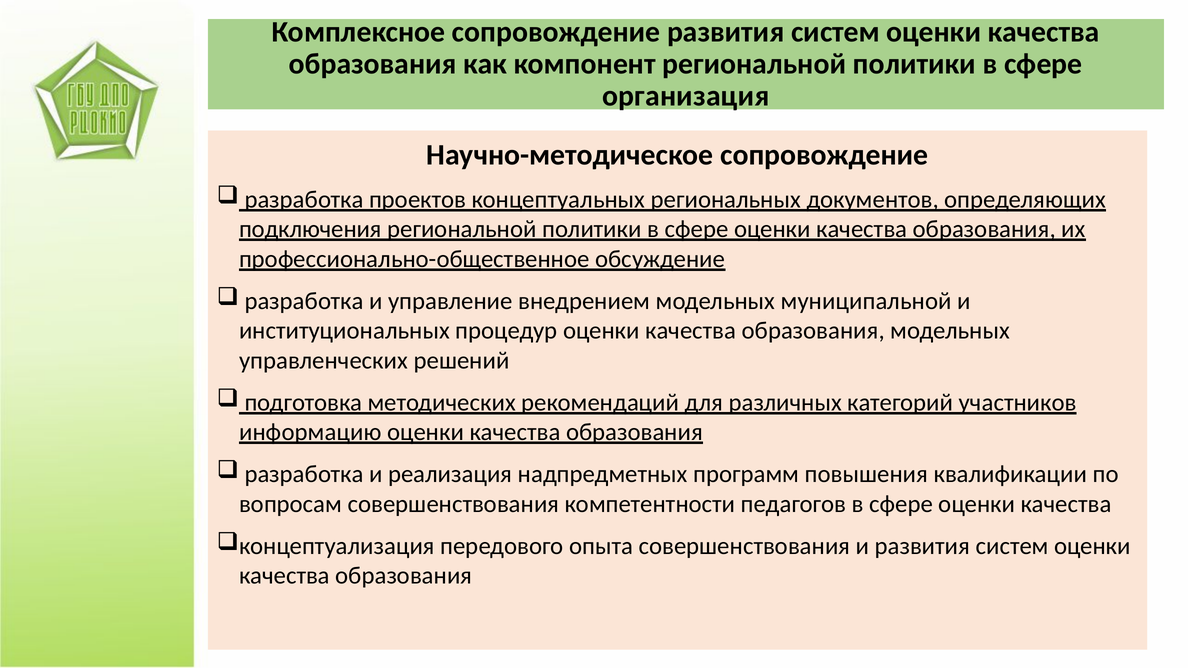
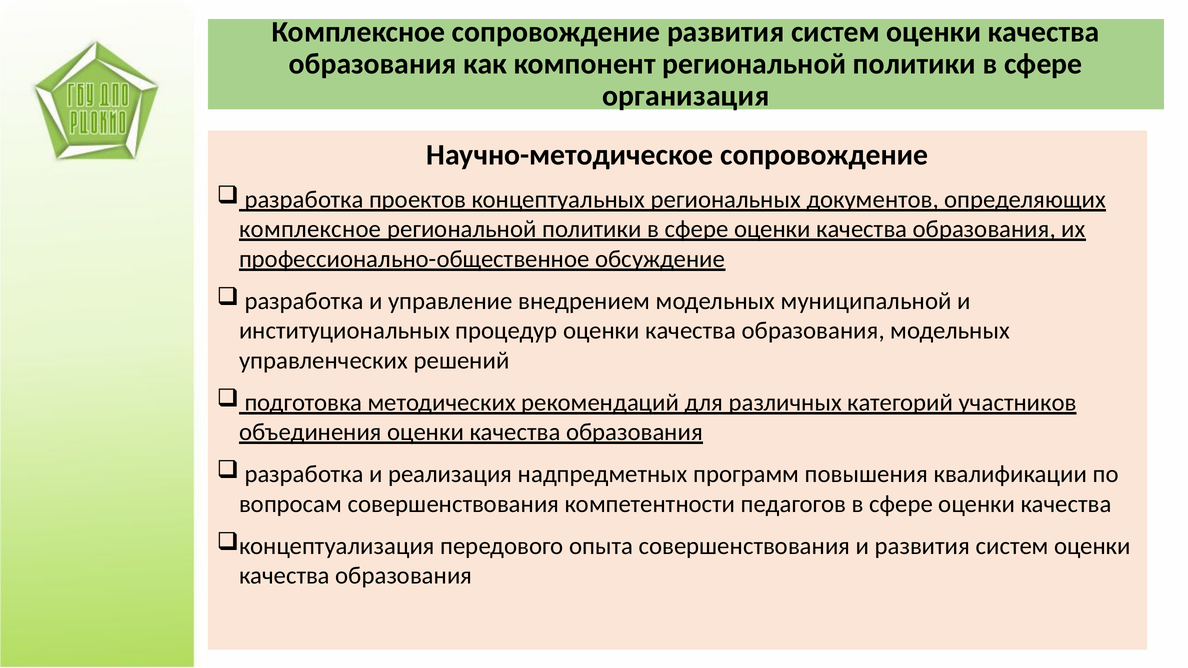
подключения: подключения -> комплексное (310, 229)
информацию: информацию -> объединения (310, 432)
